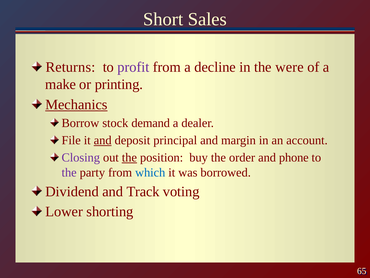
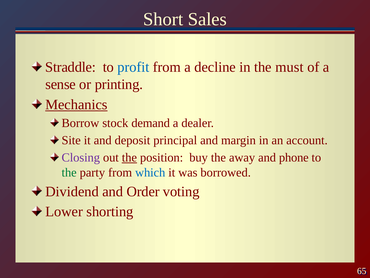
Returns: Returns -> Straddle (71, 67)
profit colour: purple -> blue (133, 67)
were: were -> must (289, 67)
make: make -> sense (61, 84)
File: File -> Site (71, 140)
and underline: present -> none (103, 140)
order: order -> away (242, 157)
the colour: purple -> green (69, 172)
Track: Track -> Order (143, 191)
